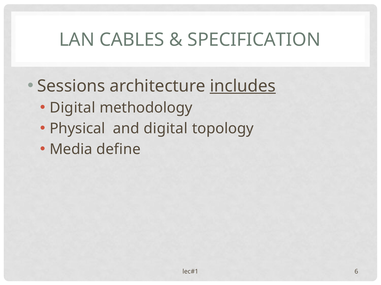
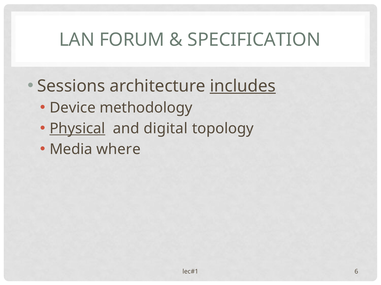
CABLES: CABLES -> FORUM (132, 40)
Digital: Digital -> Device (73, 108)
Physical underline: none -> present (77, 129)
define: define -> where (118, 150)
